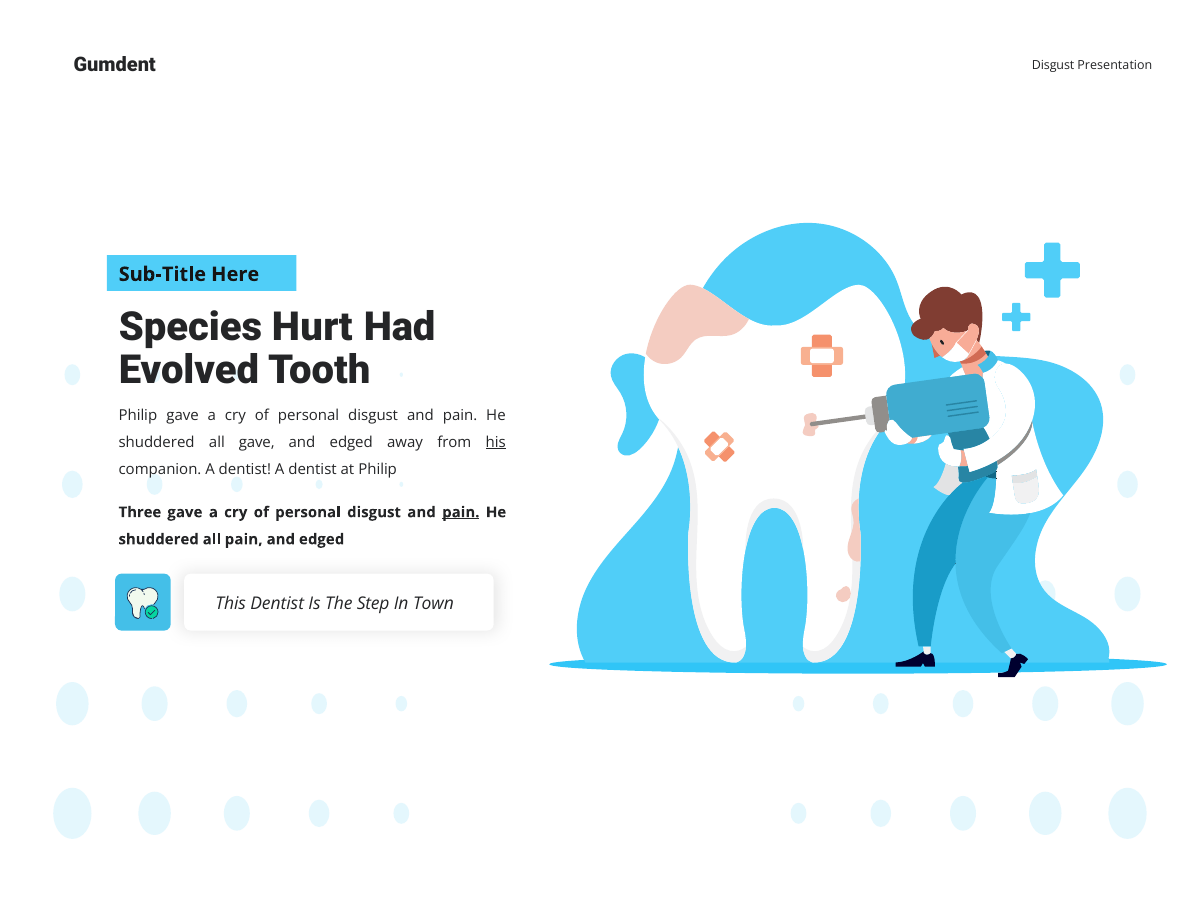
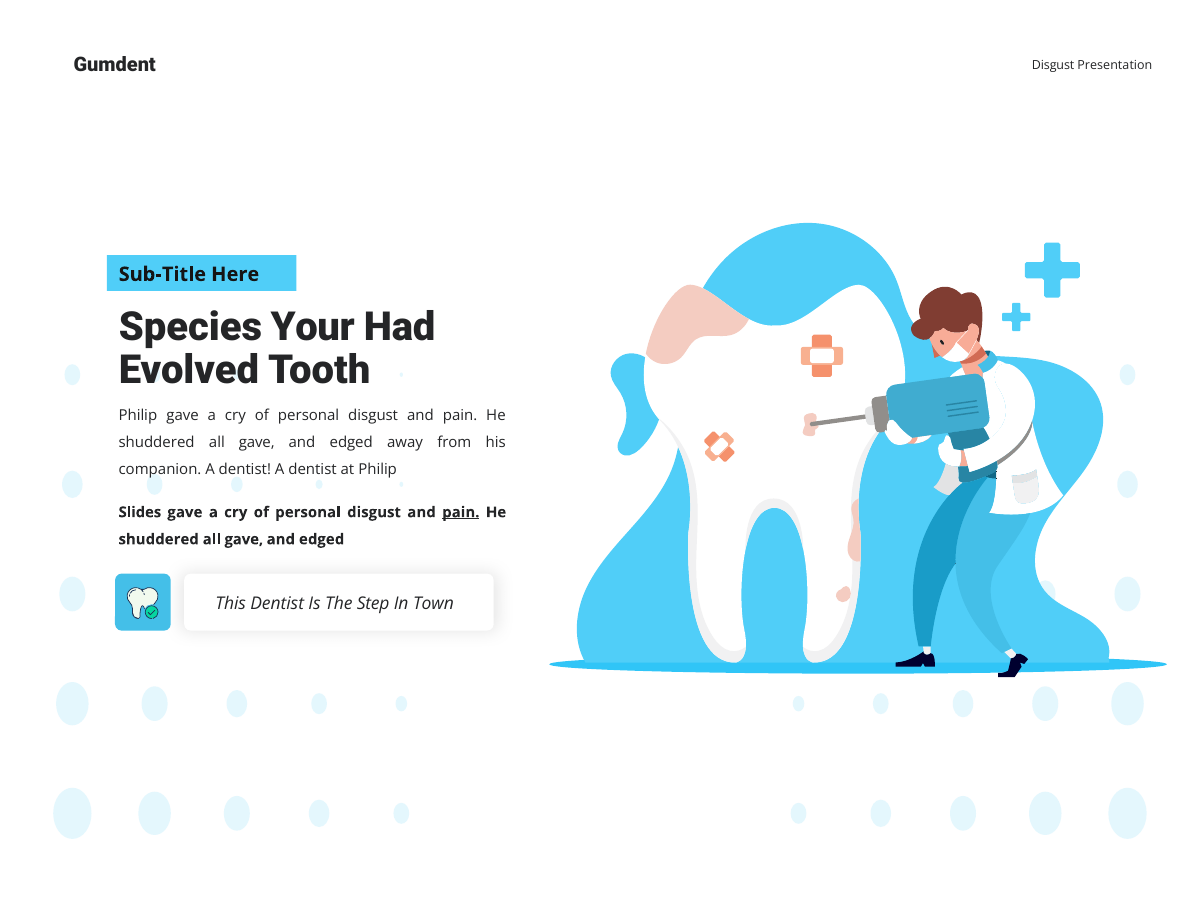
Hurt: Hurt -> Your (313, 327)
his underline: present -> none (496, 442)
Three: Three -> Slides (140, 512)
pain: pain -> gave (244, 539)
